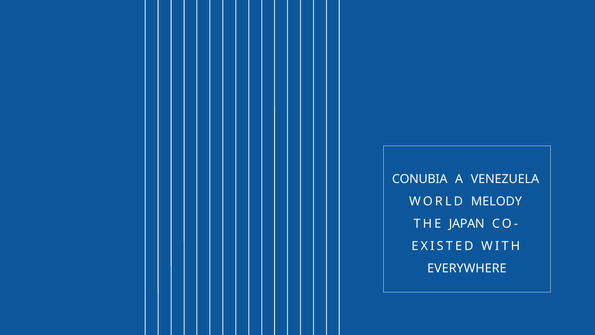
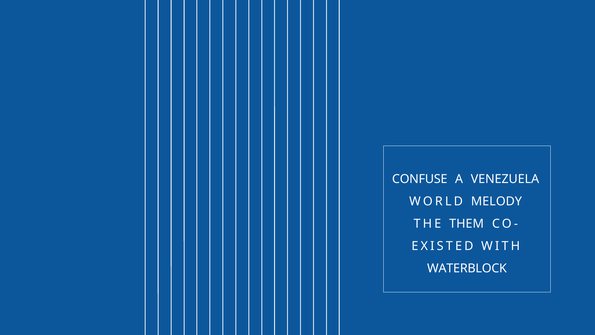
CONUBIA: CONUBIA -> CONFUSE (420, 179)
JAPAN: JAPAN -> THEM (467, 223)
EVERYWHERE: EVERYWHERE -> WATERBLOCK (467, 268)
